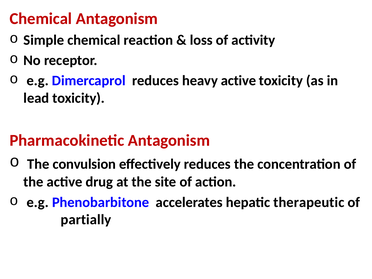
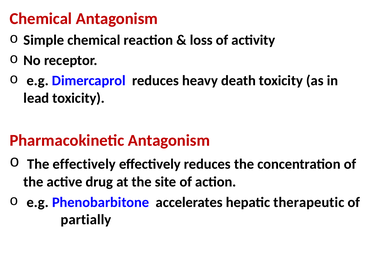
heavy active: active -> death (239, 81)
The convulsion: convulsion -> effectively (84, 164)
